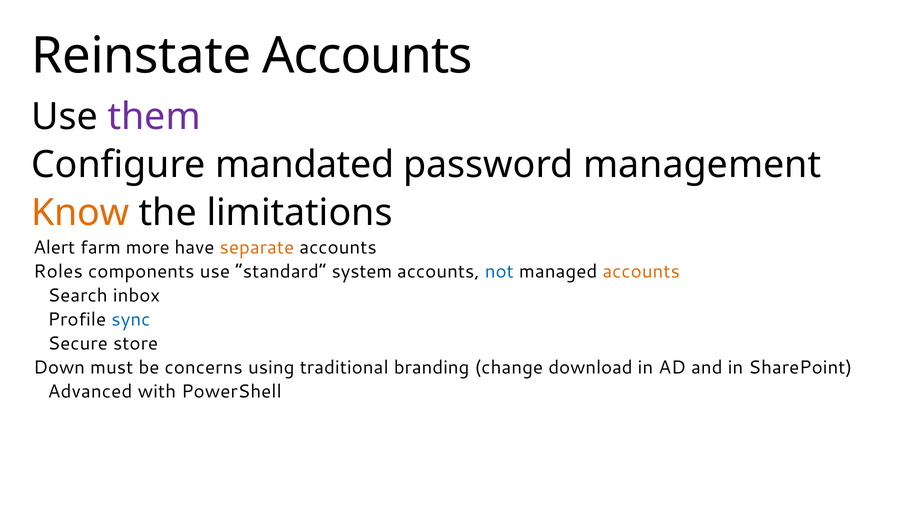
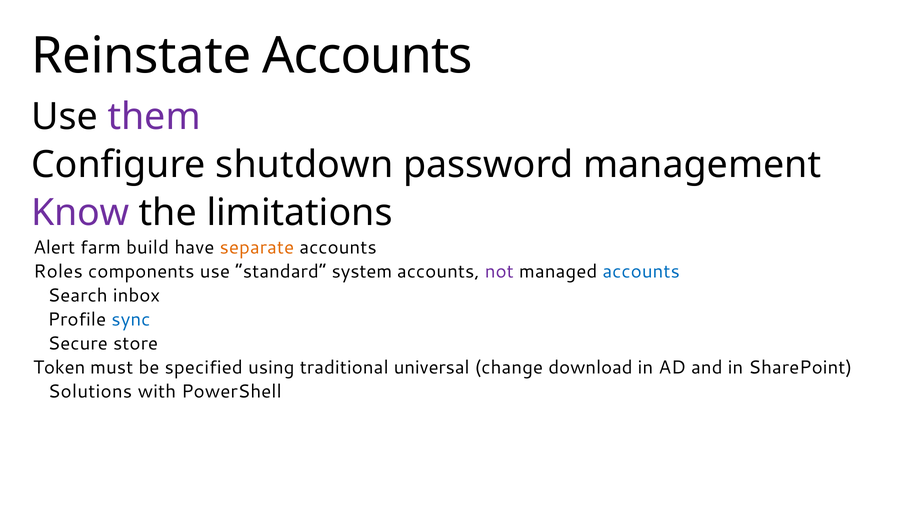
mandated: mandated -> shutdown (304, 165)
Know colour: orange -> purple (80, 213)
more: more -> build (148, 247)
not colour: blue -> purple (499, 271)
accounts colour: orange -> blue (641, 271)
Down: Down -> Token (59, 368)
concerns: concerns -> specified (204, 368)
branding: branding -> universal (432, 368)
Advanced: Advanced -> Solutions (90, 392)
